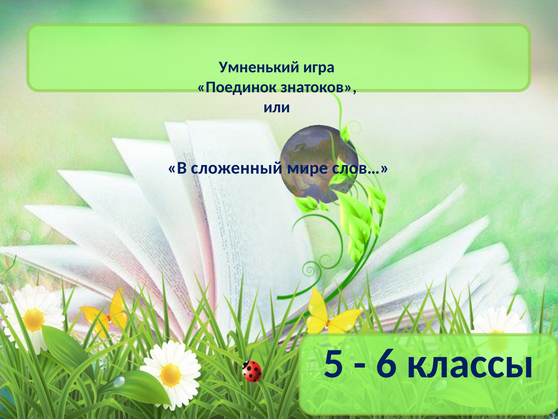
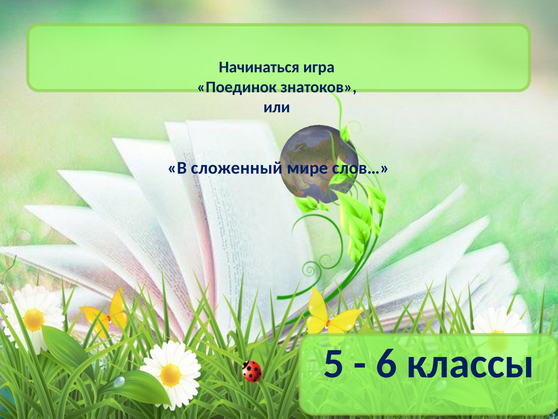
Умненький: Умненький -> Начинаться (259, 67)
